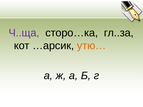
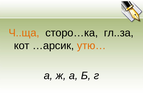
Ч..ща colour: purple -> orange (24, 33)
